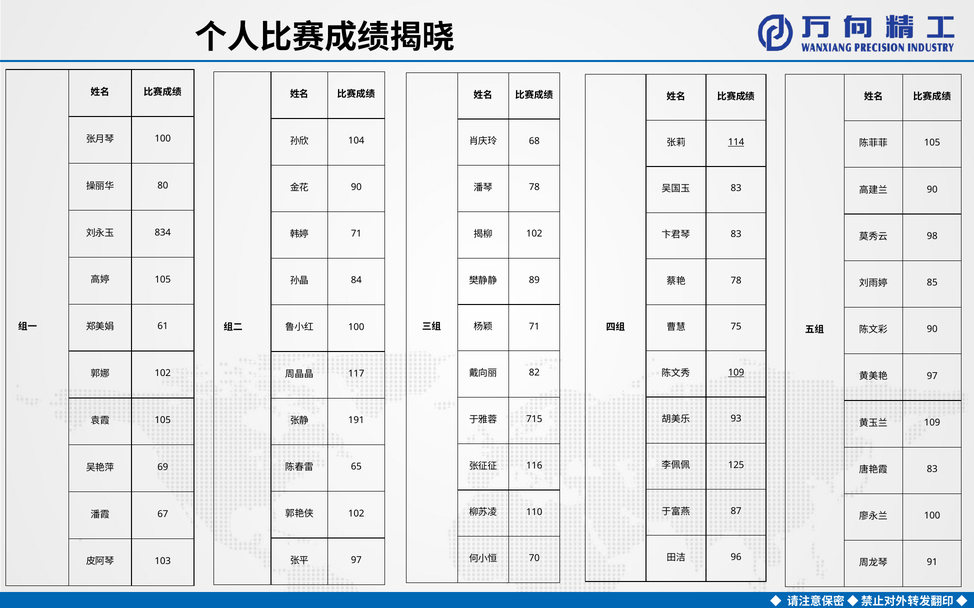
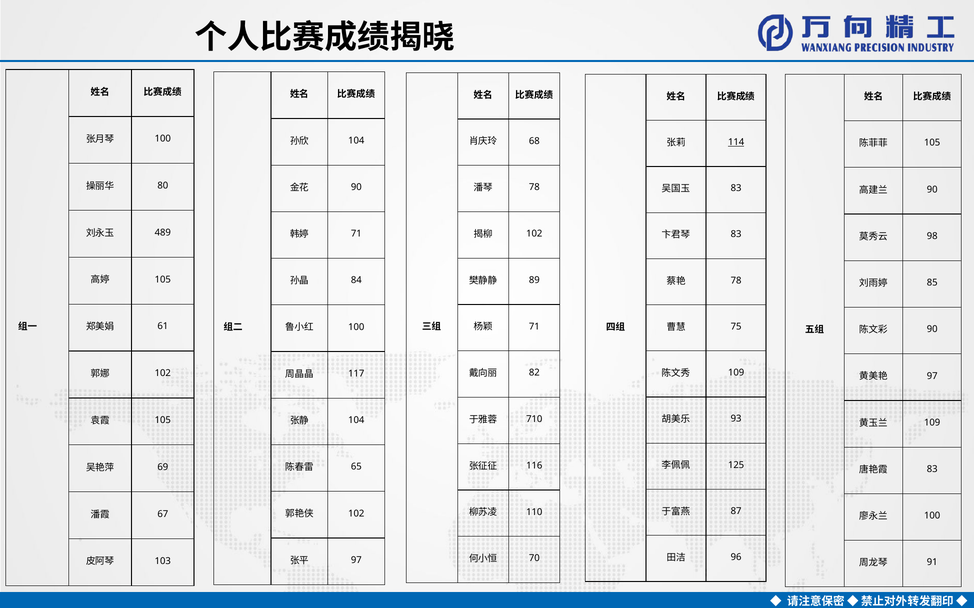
834: 834 -> 489 (163, 233)
109 underline: present -> none (736, 373)
715: 715 -> 710 (534, 420)
191: 191 -> 104 (356, 421)
